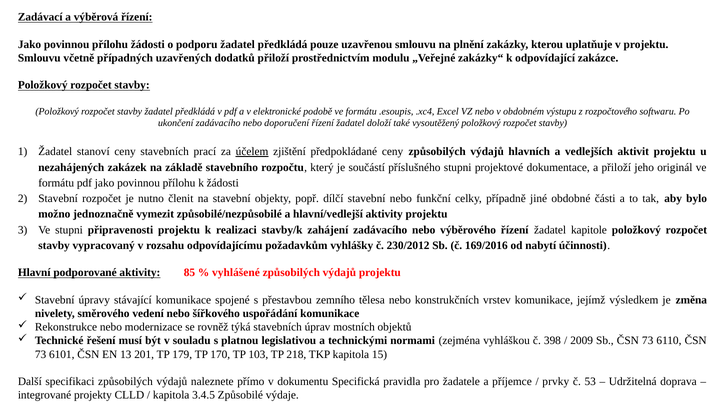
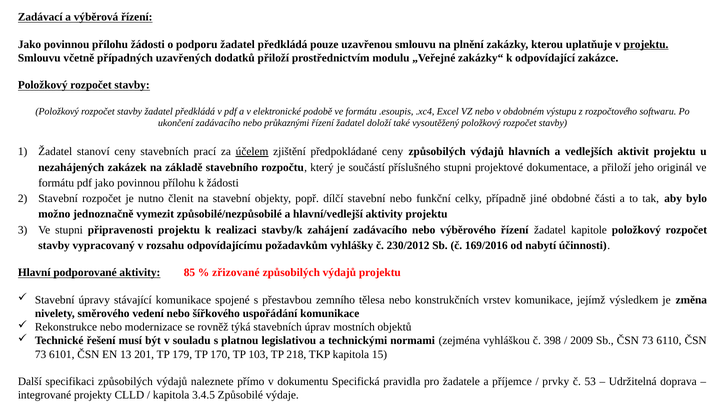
projektu underline: none -> present (646, 44)
doporučení: doporučení -> průkaznými (287, 123)
vyhlášené: vyhlášené -> zřizované (236, 273)
